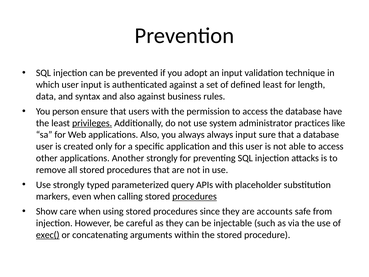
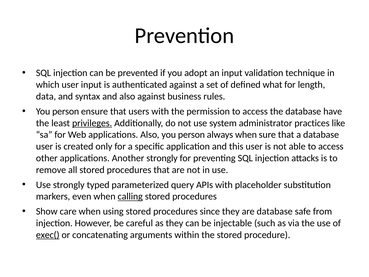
defined least: least -> what (273, 85)
Also you always: always -> person (191, 135)
always input: input -> when (246, 135)
calling underline: none -> present (130, 196)
procedures underline: present -> none (195, 196)
are accounts: accounts -> database (275, 211)
